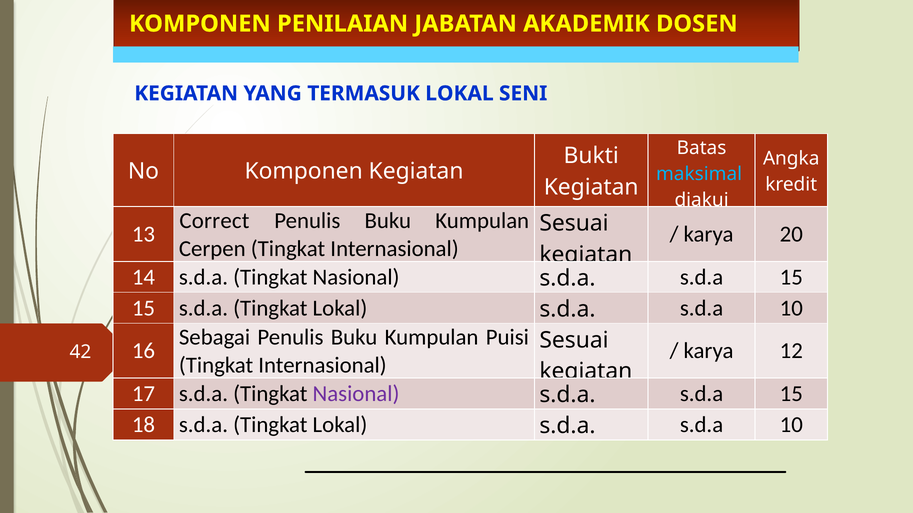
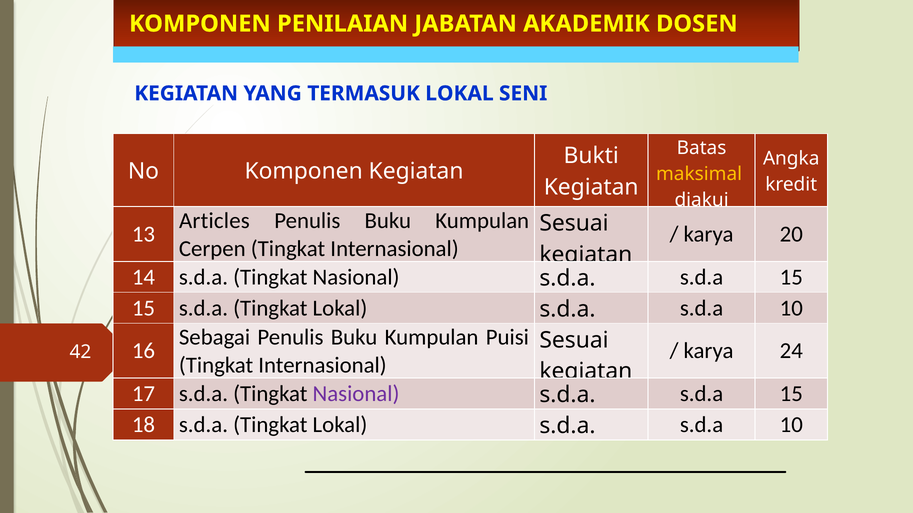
maksimal colour: light blue -> yellow (699, 174)
Correct: Correct -> Articles (214, 221)
12: 12 -> 24 (791, 351)
